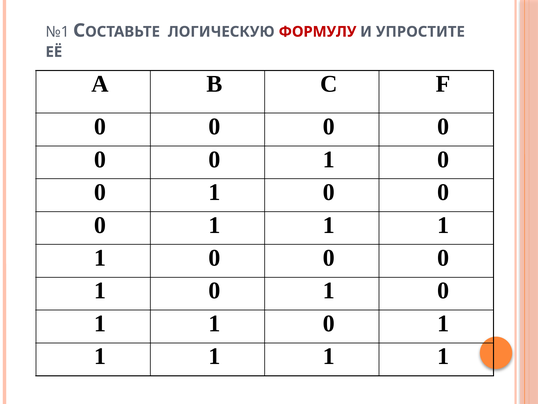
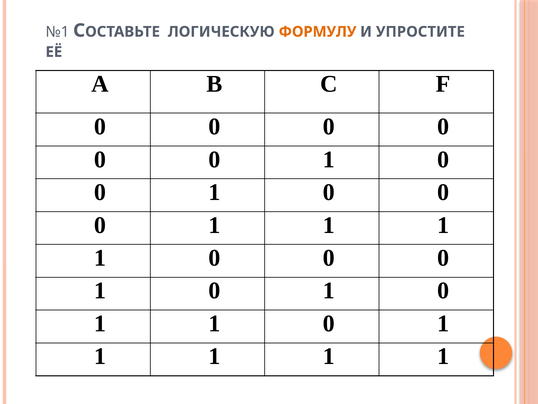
ФОРМУЛУ colour: red -> orange (318, 32)
